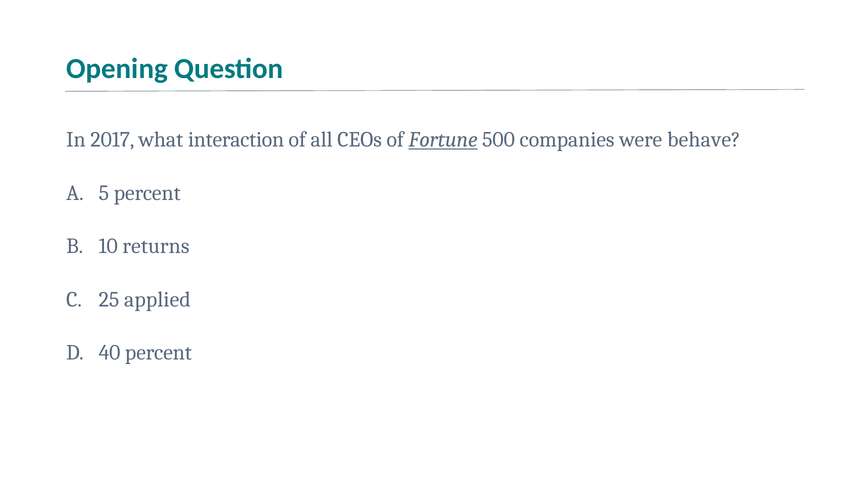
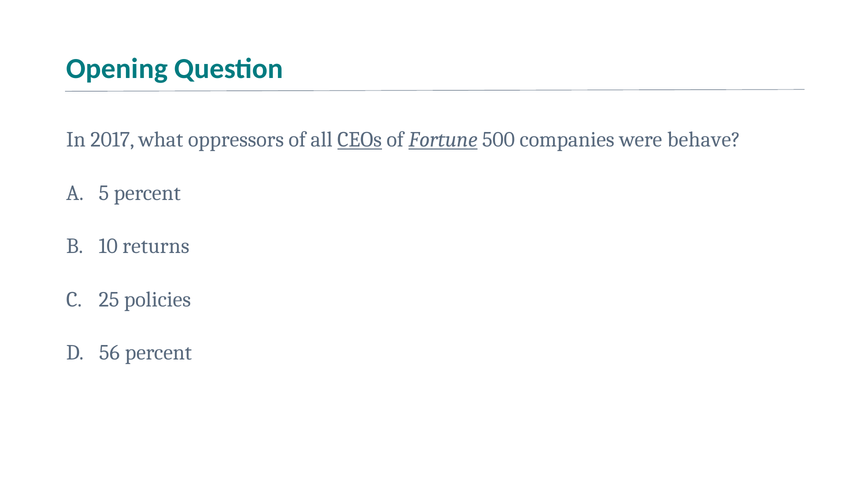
interaction: interaction -> oppressors (236, 140)
CEOs underline: none -> present (360, 140)
applied: applied -> policies (157, 300)
40: 40 -> 56 (109, 353)
